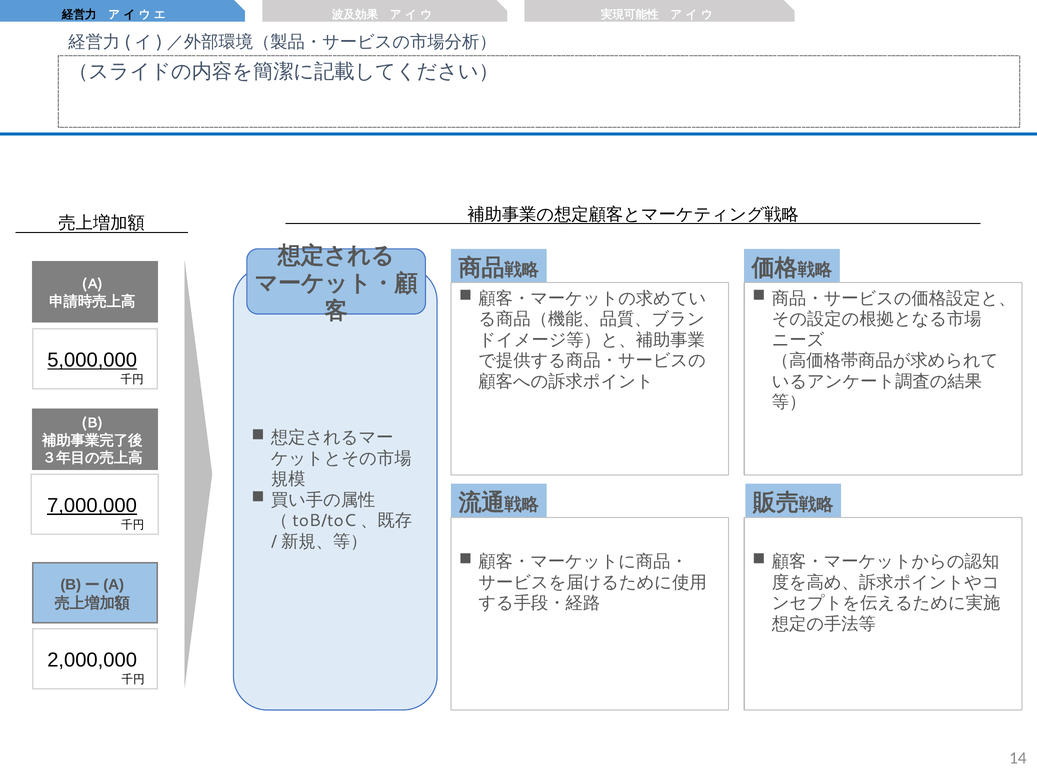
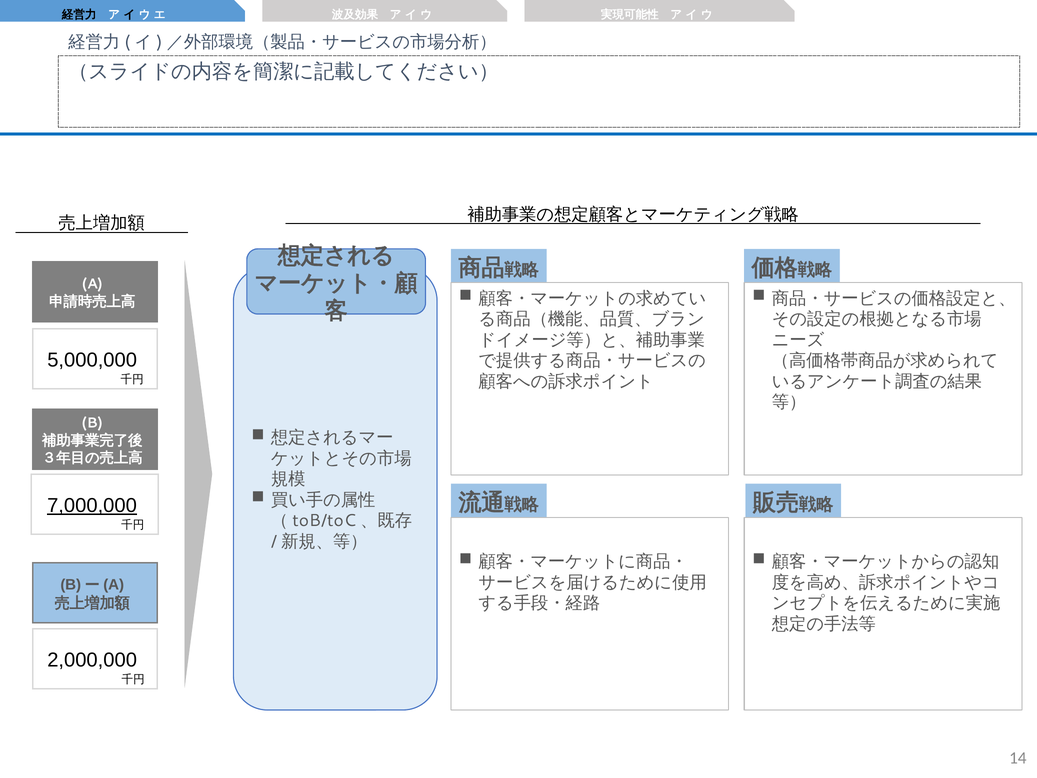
5,000,000 underline: present -> none (92, 360)
